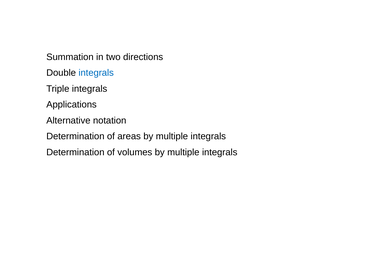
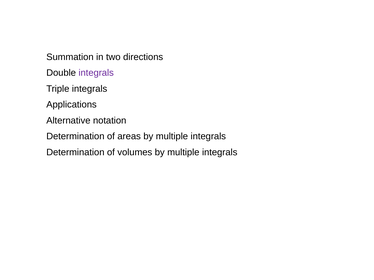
integrals colour: blue -> purple (96, 73)
